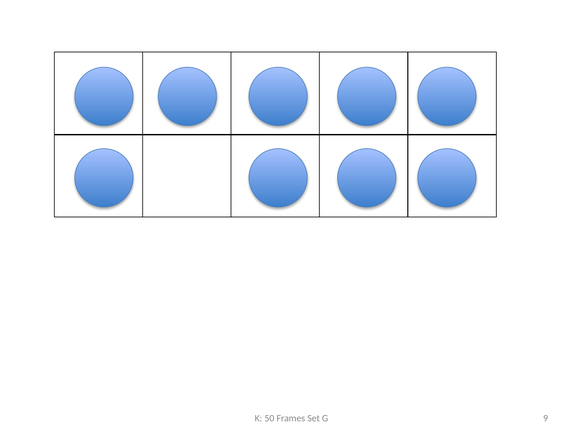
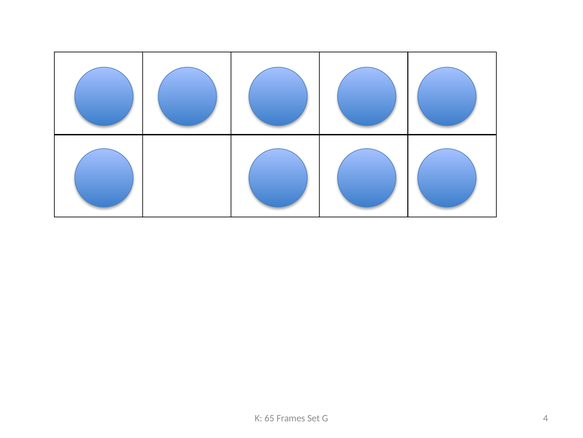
50: 50 -> 65 (269, 417)
9: 9 -> 4 (546, 417)
